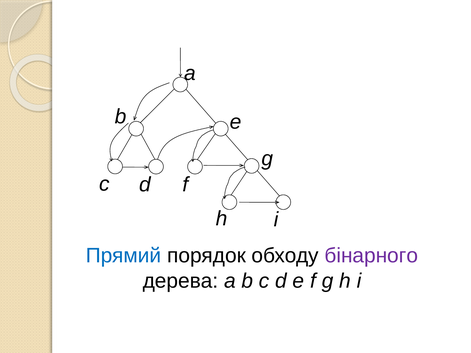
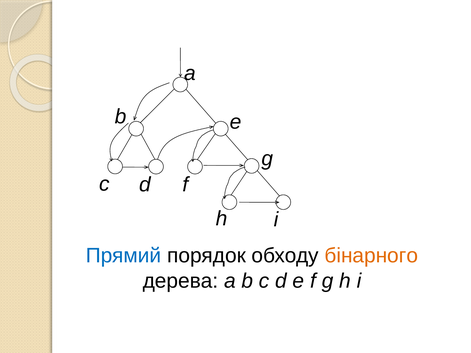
бінарного colour: purple -> orange (371, 256)
